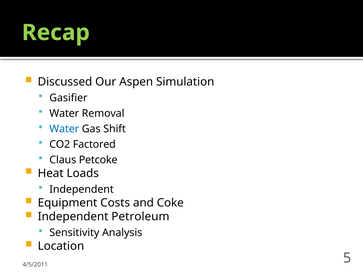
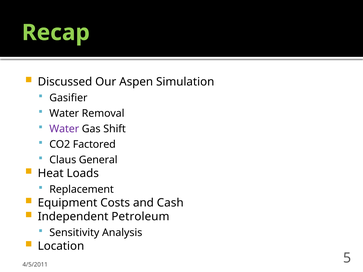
Water colour: blue -> purple (64, 129)
Petcoke: Petcoke -> General (98, 160)
Independent: Independent -> Replacement (82, 190)
Coke: Coke -> Cash (170, 203)
